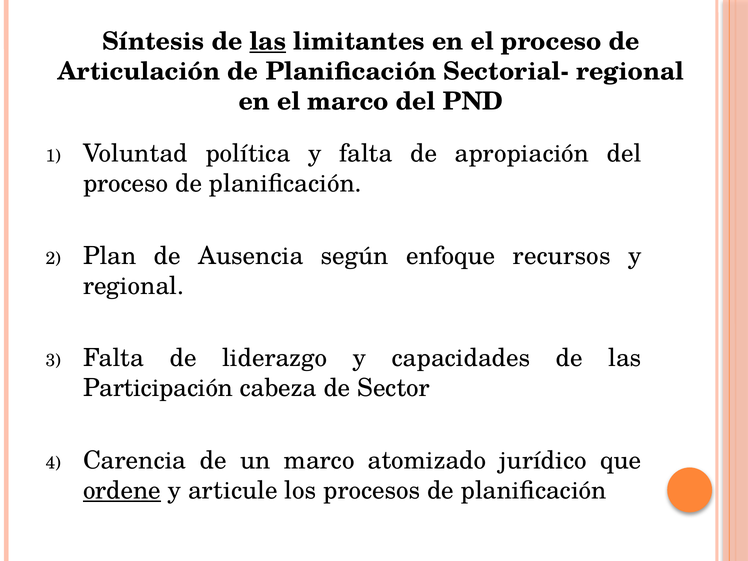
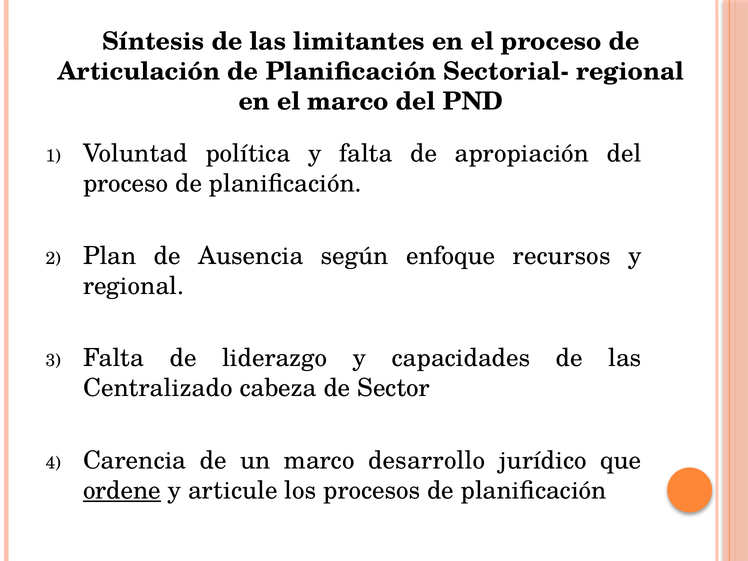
las underline: present -> none (268, 42)
Participación: Participación -> Centralizado (158, 388)
atomizado: atomizado -> desarrollo (427, 460)
